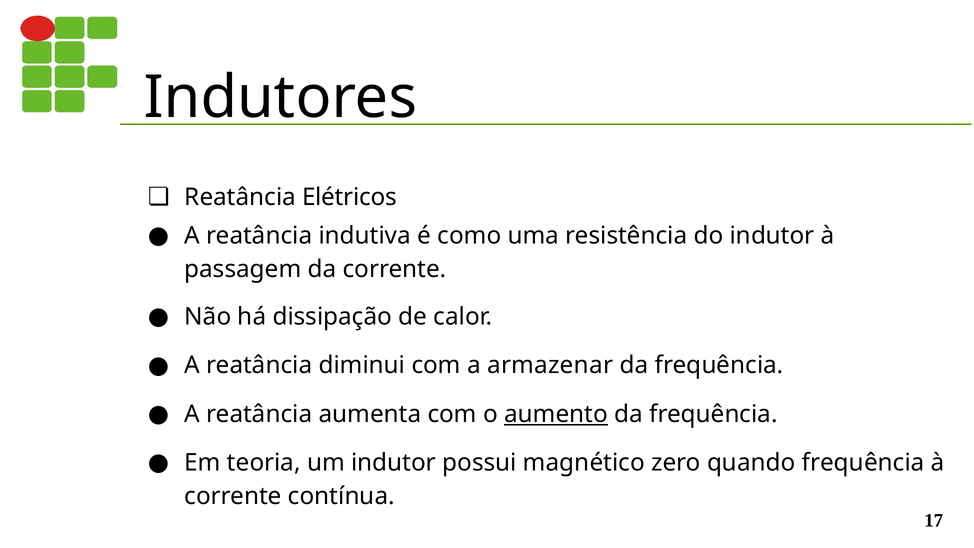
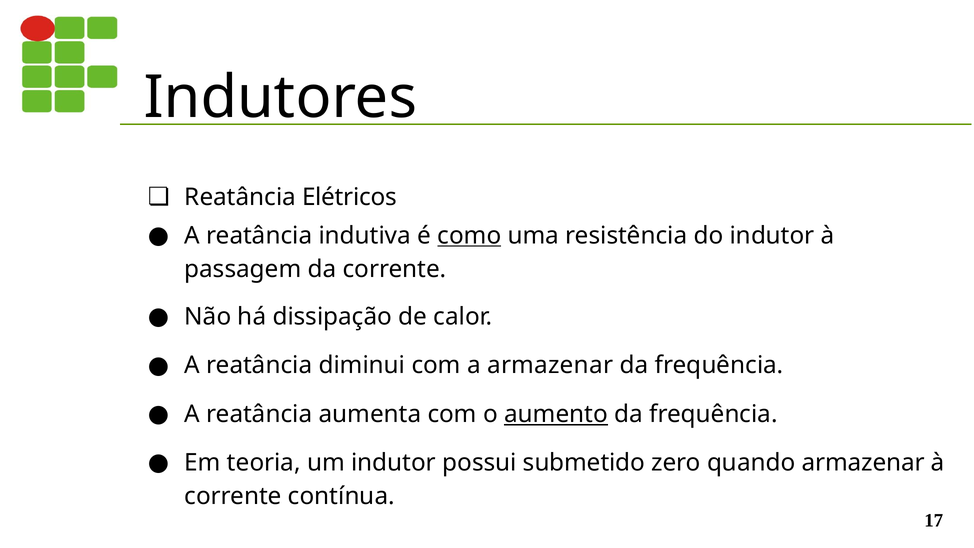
como underline: none -> present (469, 235)
magnético: magnético -> submetido (584, 463)
quando frequência: frequência -> armazenar (863, 463)
